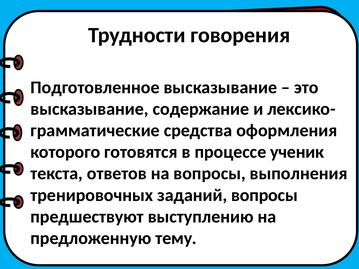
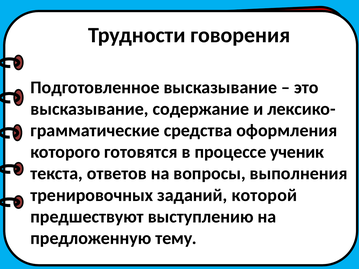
заданий вопросы: вопросы -> которой (264, 195)
